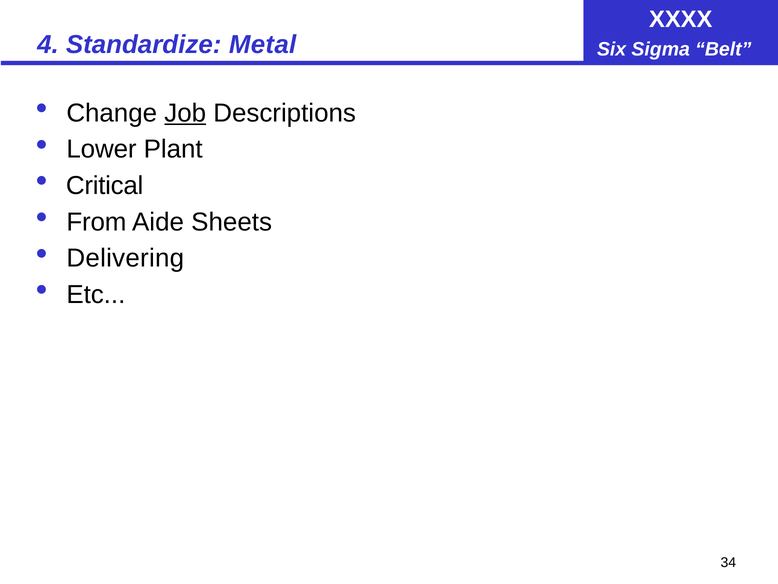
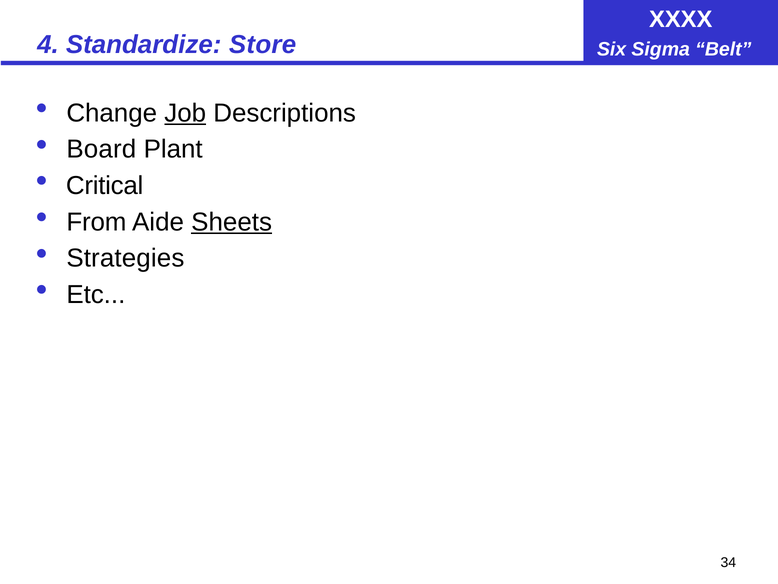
Metal: Metal -> Store (263, 45)
Lower: Lower -> Board (101, 149)
Sheets underline: none -> present (232, 222)
Delivering: Delivering -> Strategies (125, 258)
